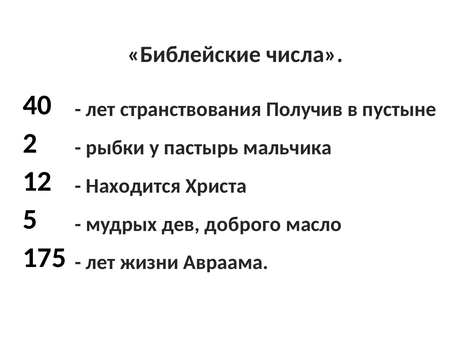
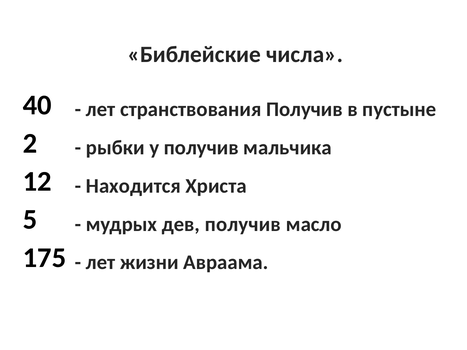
у пастырь: пастырь -> получив (201, 148)
дев доброго: доброго -> получив (243, 224)
